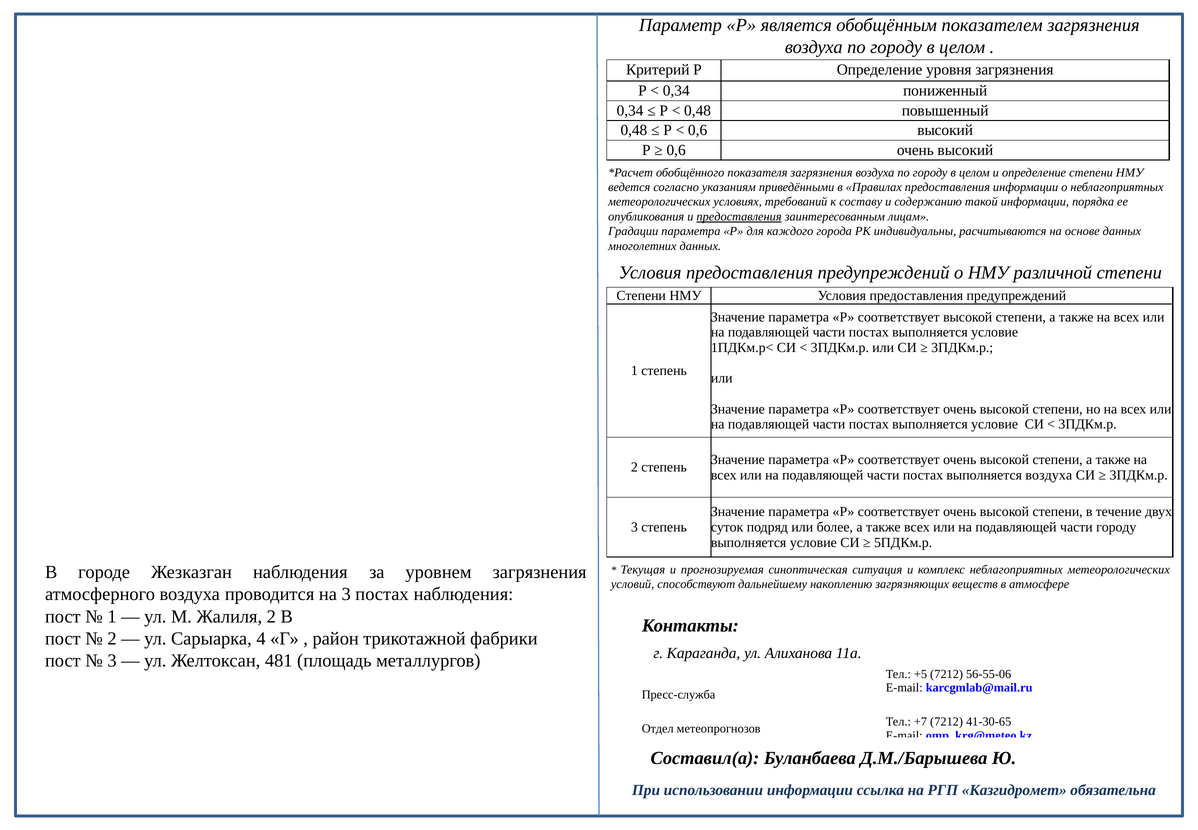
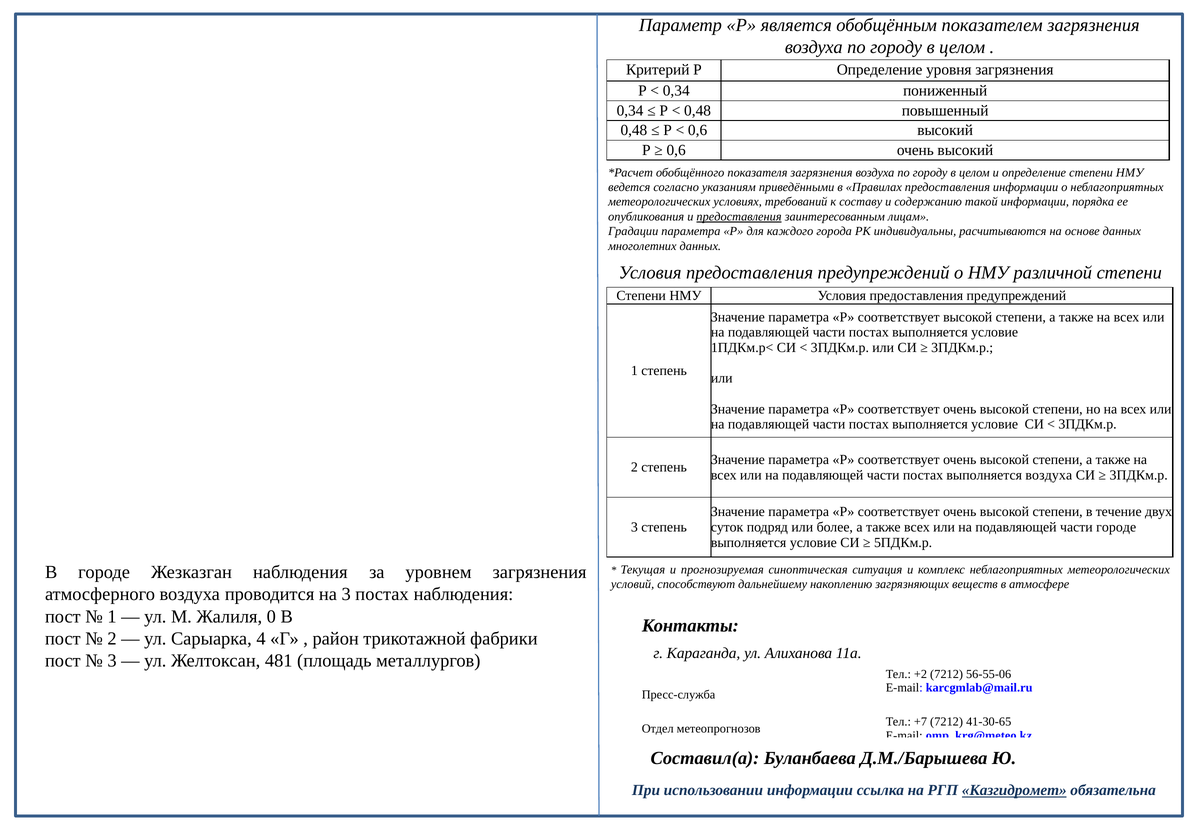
части городу: городу -> городе (1116, 527)
Жалиля 2: 2 -> 0 (271, 616)
+5: +5 -> +2 (920, 673)
Казгидромет underline: none -> present (1014, 790)
